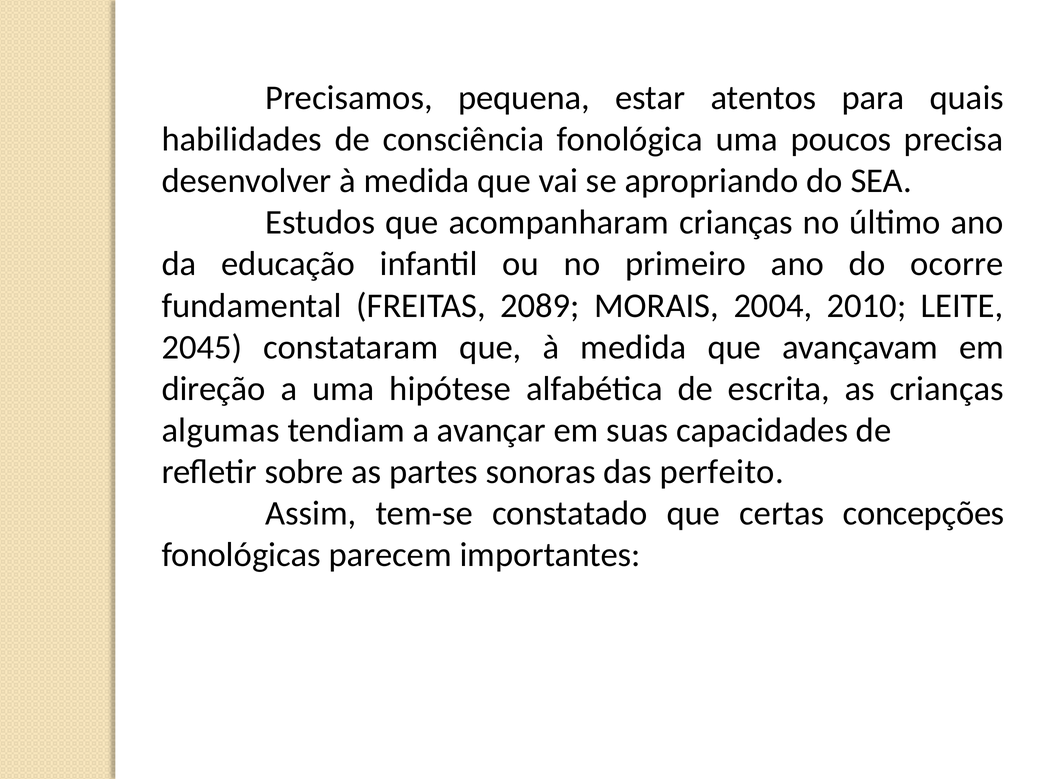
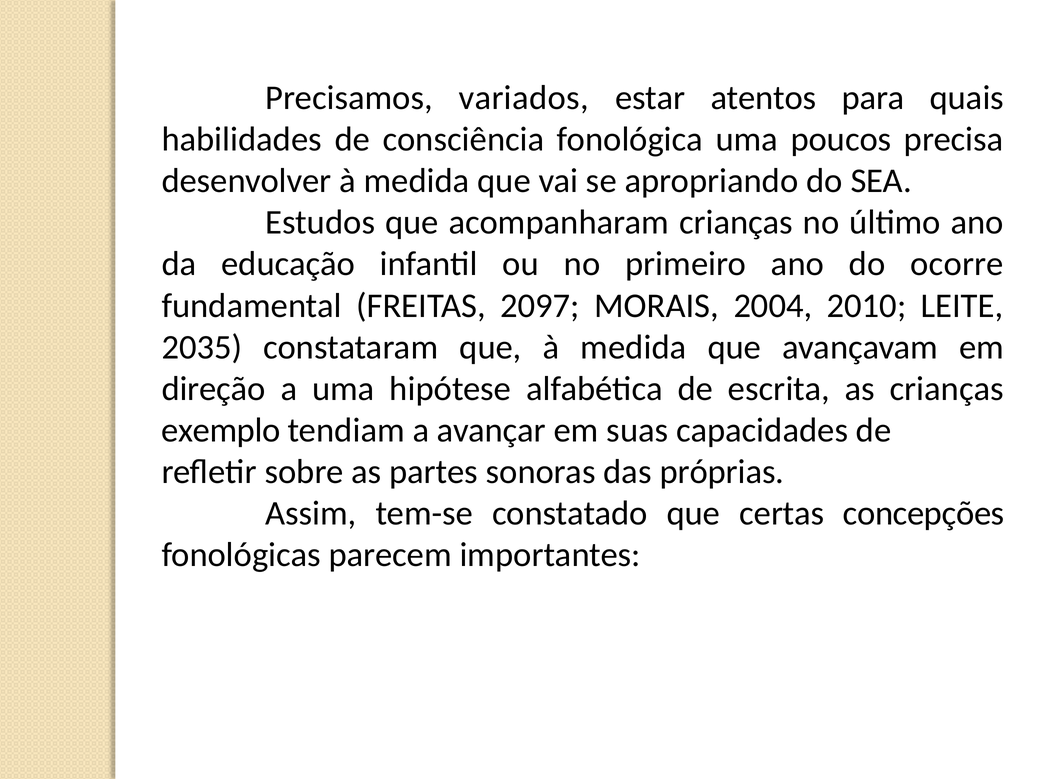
pequena: pequena -> variados (524, 98)
2089: 2089 -> 2097 (540, 306)
2045: 2045 -> 2035 (202, 347)
algumas: algumas -> exemplo (221, 430)
perfeito: perfeito -> próprias (722, 472)
